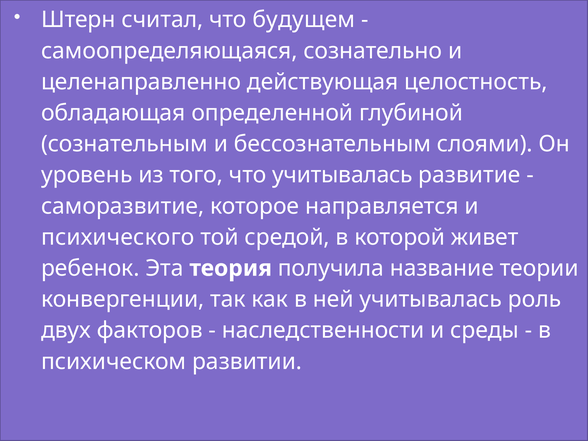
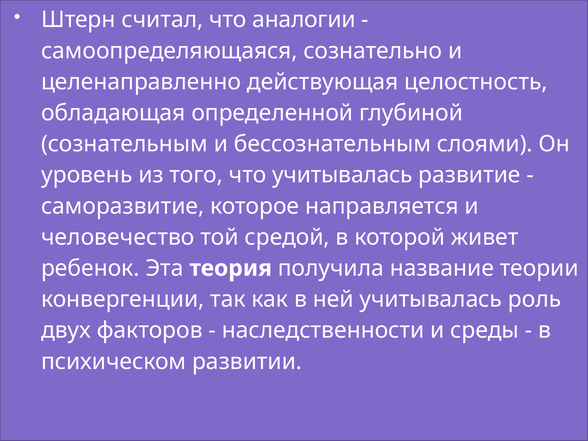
будущем: будущем -> аналогии (304, 20)
психического: психического -> человечество (118, 237)
